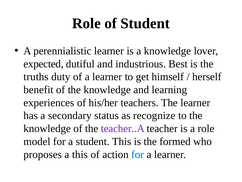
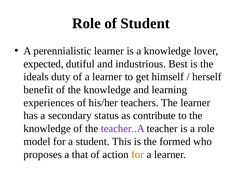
truths: truths -> ideals (36, 77)
recognize: recognize -> contribute (154, 115)
a this: this -> that (80, 154)
for colour: blue -> orange (138, 154)
